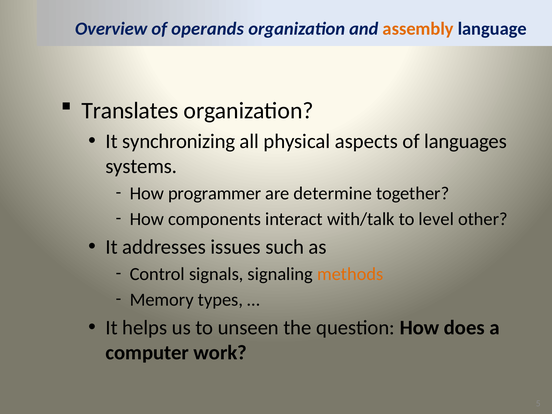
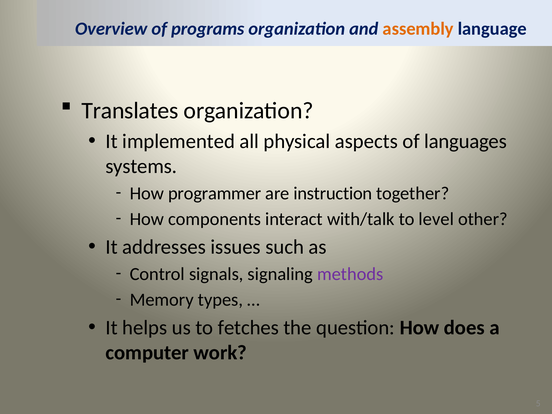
operands: operands -> programs (208, 29)
synchronizing: synchronizing -> implemented (179, 141)
determine: determine -> instruction (333, 193)
methods colour: orange -> purple (350, 274)
unseen: unseen -> fetches (248, 328)
